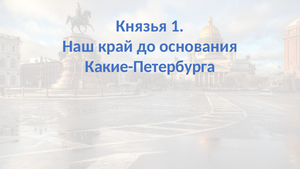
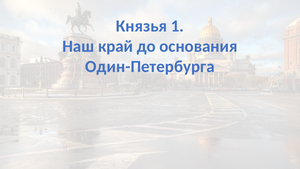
Какие-Петербурга: Какие-Петербурга -> Один-Петербурга (150, 66)
